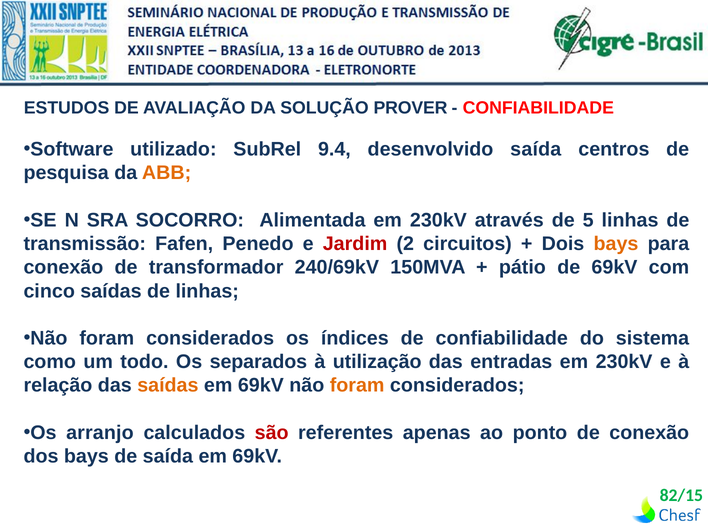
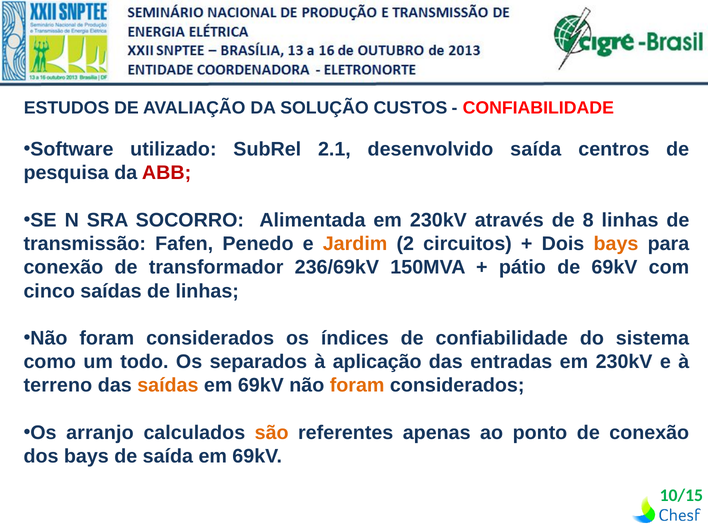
PROVER: PROVER -> CUSTOS (410, 108)
9.4: 9.4 -> 2.1 (334, 149)
ABB colour: orange -> red (167, 173)
5: 5 -> 8 (588, 220)
Jardim colour: red -> orange (355, 244)
240/69kV: 240/69kV -> 236/69kV (337, 267)
utilização: utilização -> aplicação (377, 362)
relação: relação -> terreno (58, 385)
são colour: red -> orange (272, 433)
82/15: 82/15 -> 10/15 (681, 496)
